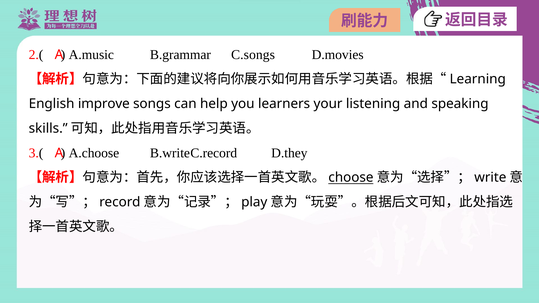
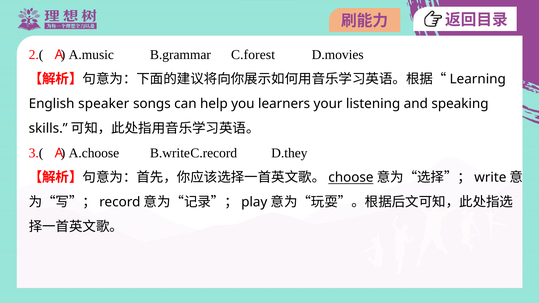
C.songs: C.songs -> C.forest (253, 55)
improve: improve -> speaker (104, 104)
